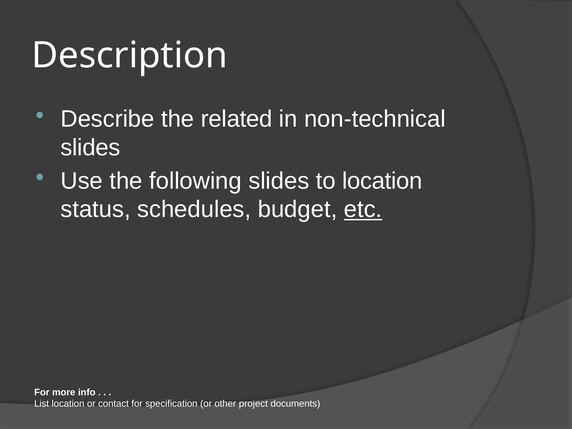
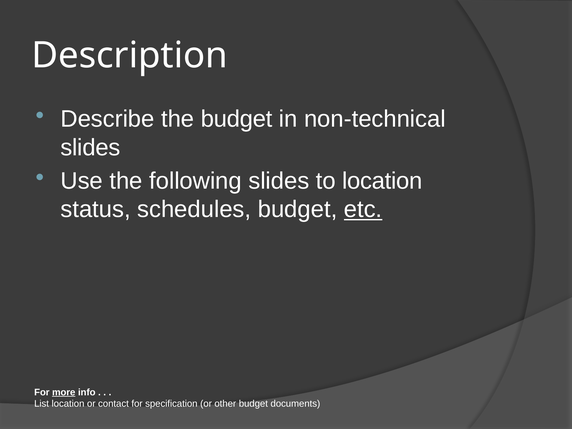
the related: related -> budget (237, 119)
more underline: none -> present (64, 392)
other project: project -> budget (253, 404)
